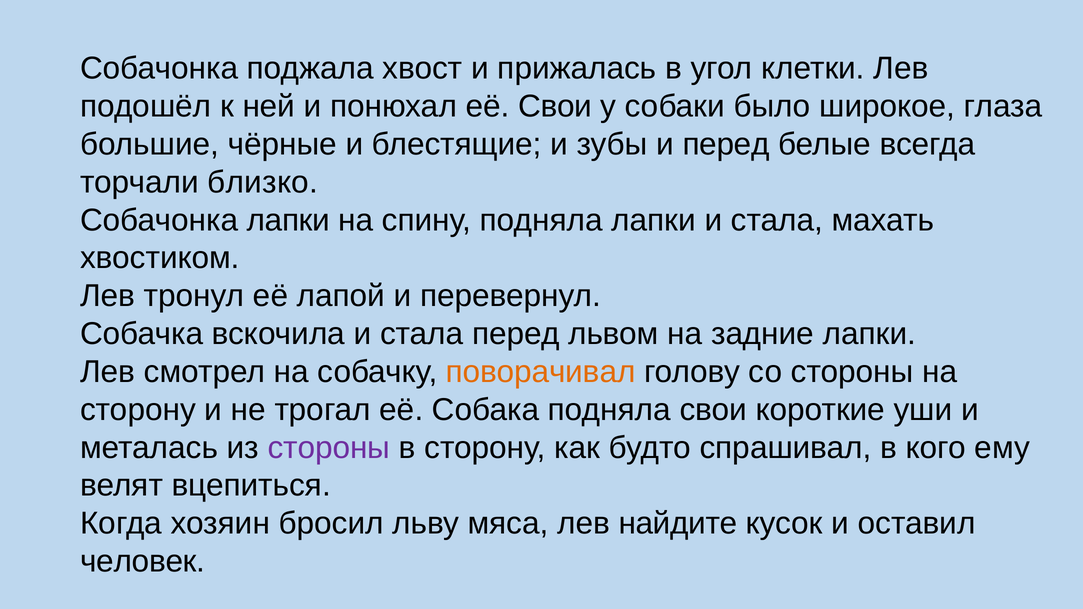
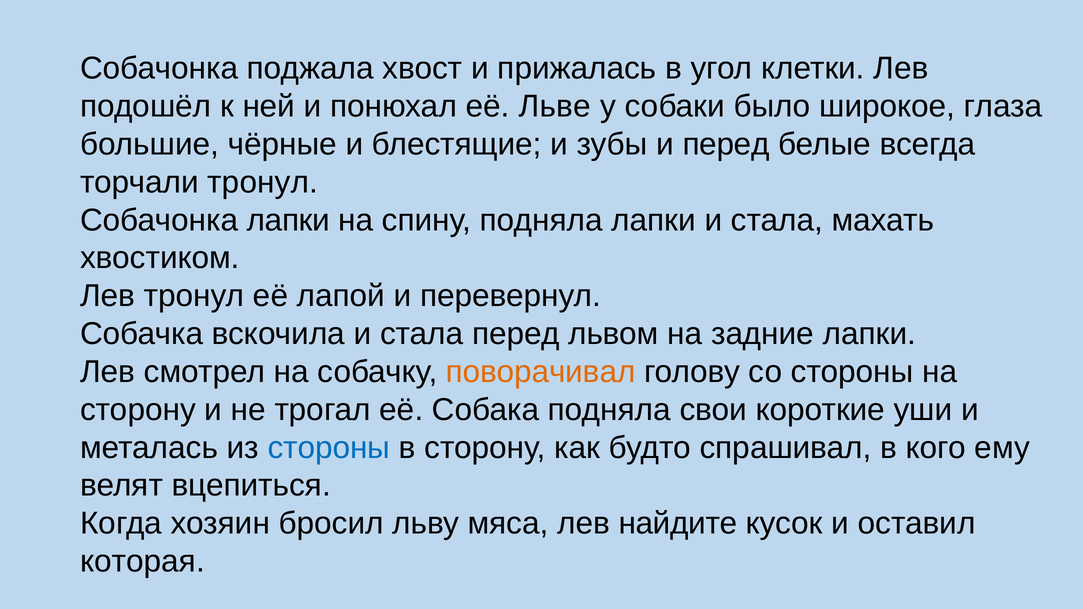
её Свои: Свои -> Льве (555, 106)
торчали близко: близко -> тронул (263, 182)
стороны colour: purple -> blue (329, 448)
человек: человек -> которая (143, 562)
